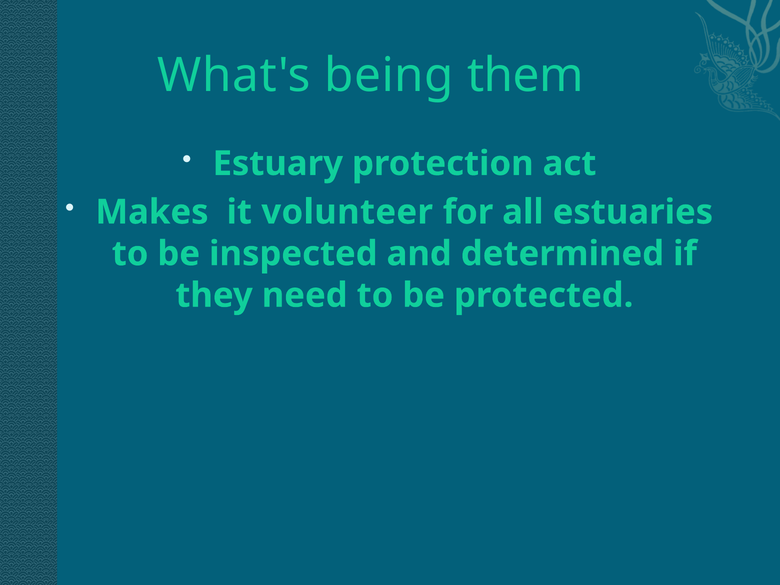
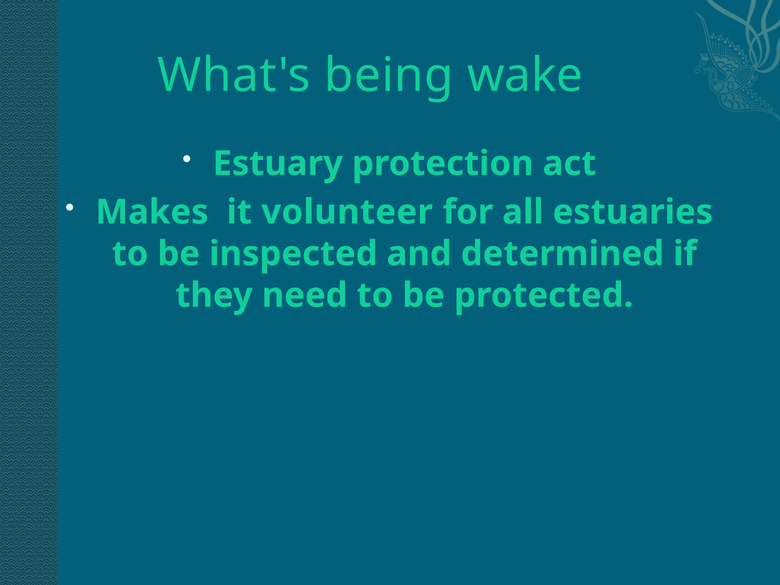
them: them -> wake (525, 76)
